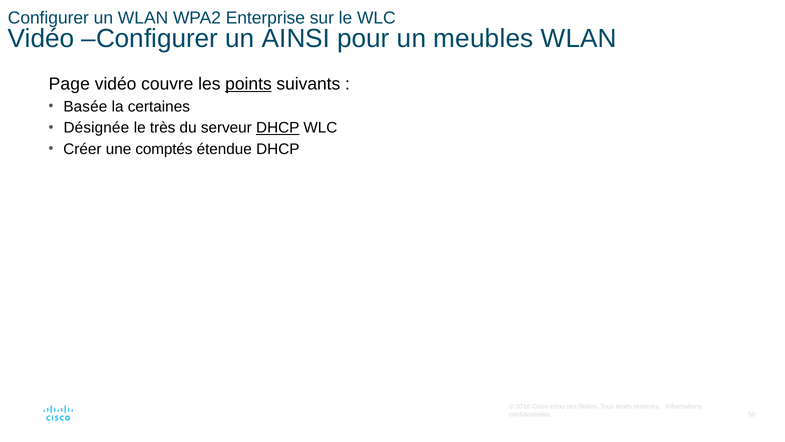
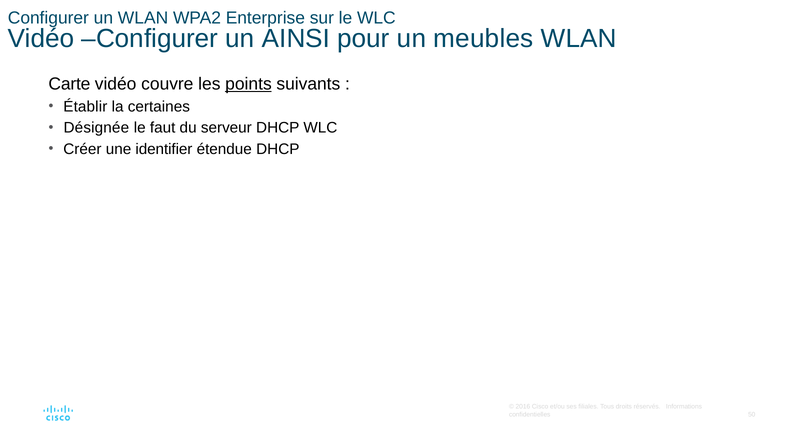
Page: Page -> Carte (69, 84)
Basée: Basée -> Établir (85, 106)
très: très -> faut (163, 128)
DHCP underline: present -> none (278, 128)
comptés: comptés -> identifier (164, 149)
